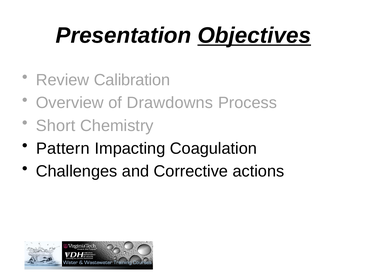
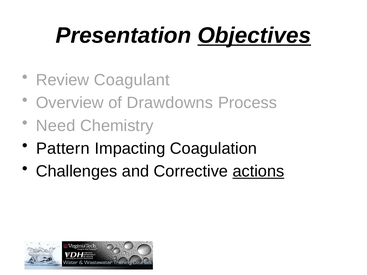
Calibration: Calibration -> Coagulant (132, 80)
Short: Short -> Need (56, 126)
actions underline: none -> present (258, 171)
